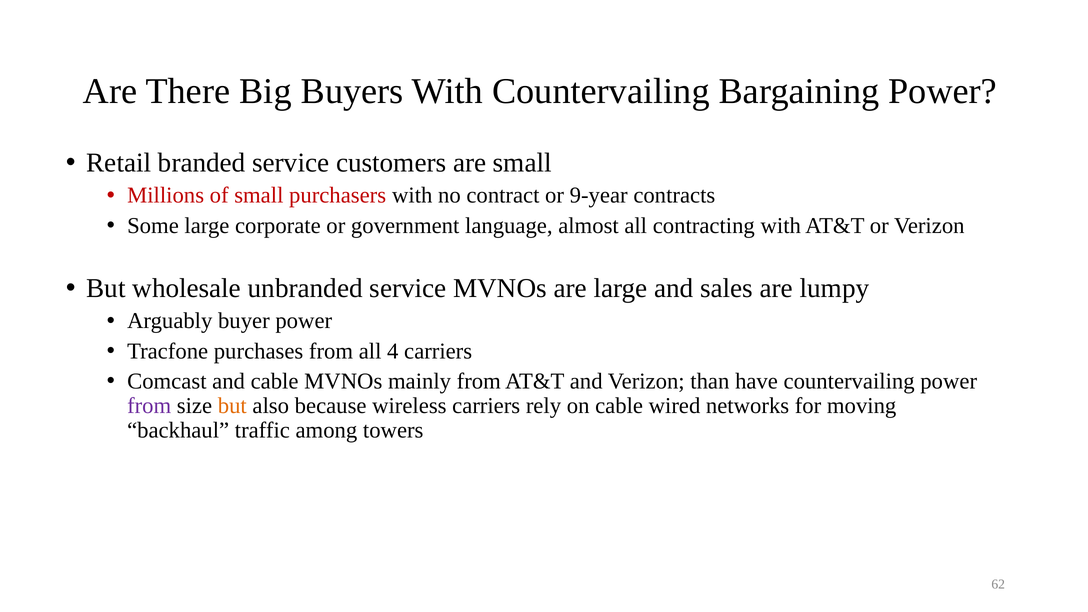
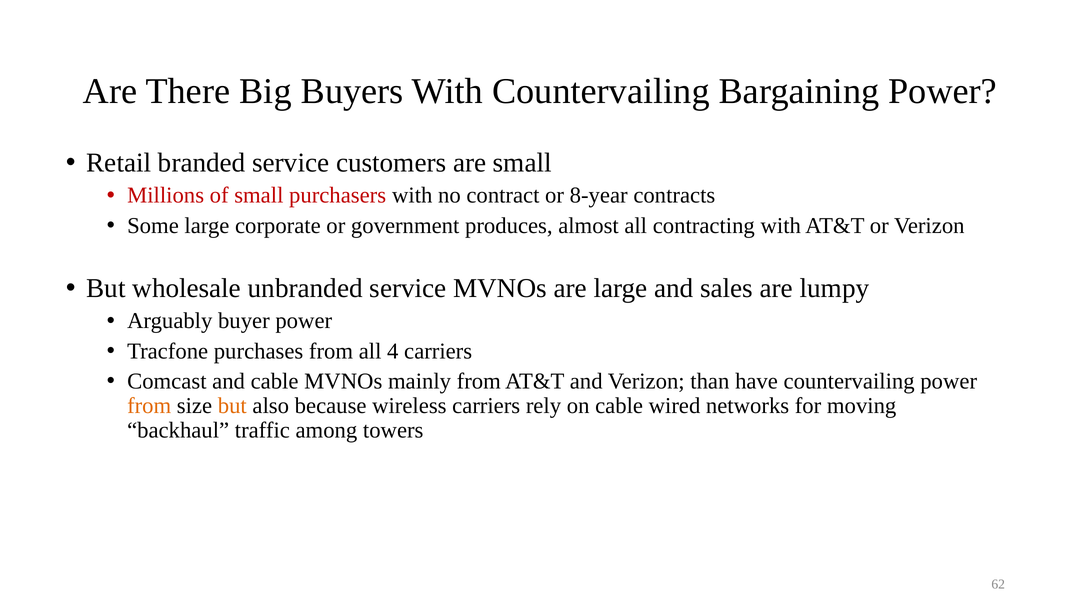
9-year: 9-year -> 8-year (599, 195)
language: language -> produces (509, 226)
from colour: purple -> orange (149, 406)
